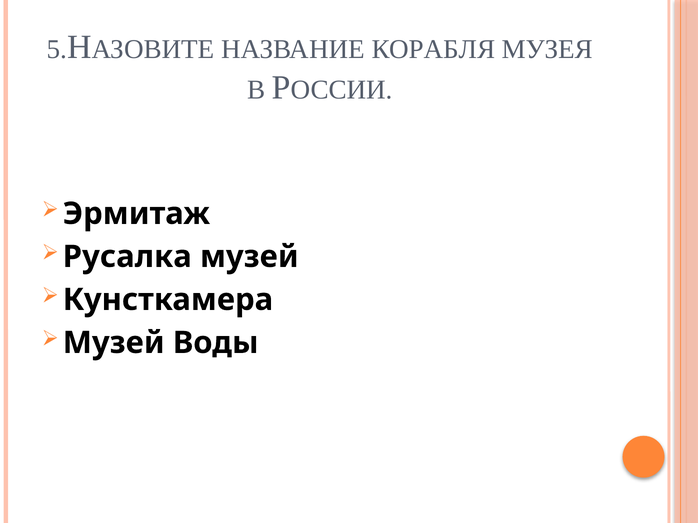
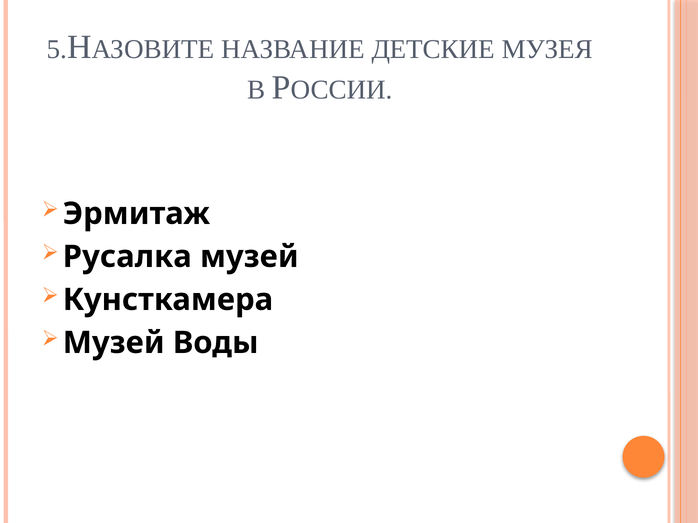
КОРАБЛЯ: КОРАБЛЯ -> ДЕТСКИЕ (433, 49)
